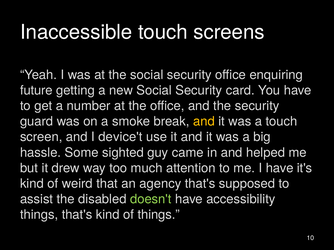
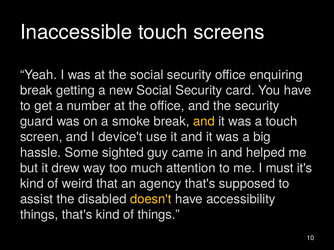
future: future -> break (36, 91)
I have: have -> must (280, 168)
doesn't colour: light green -> yellow (151, 199)
